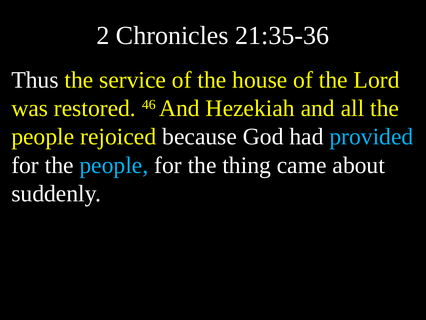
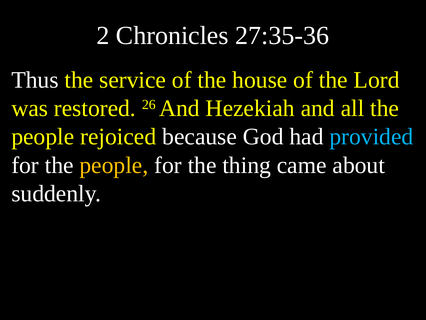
21:35-36: 21:35-36 -> 27:35-36 (282, 36)
46: 46 -> 26 (149, 104)
people colour: light blue -> yellow (114, 165)
